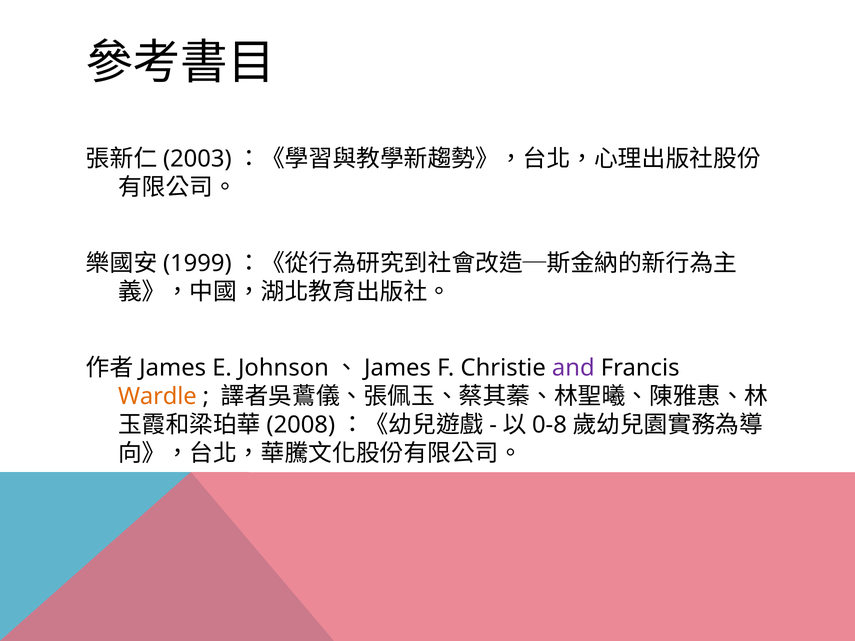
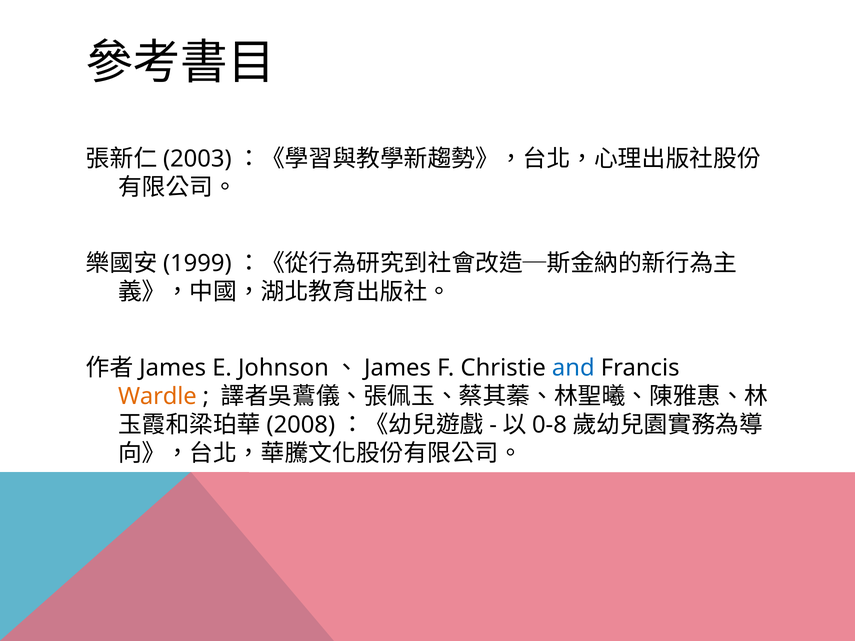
and colour: purple -> blue (573, 368)
